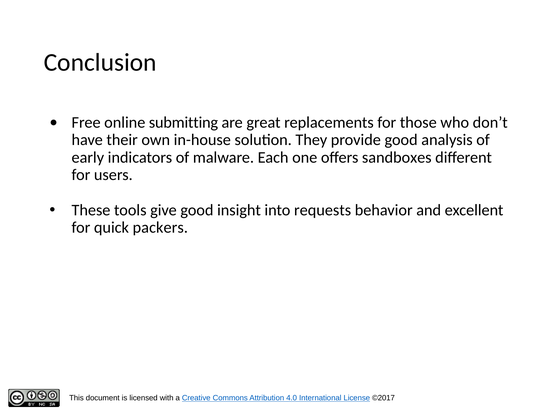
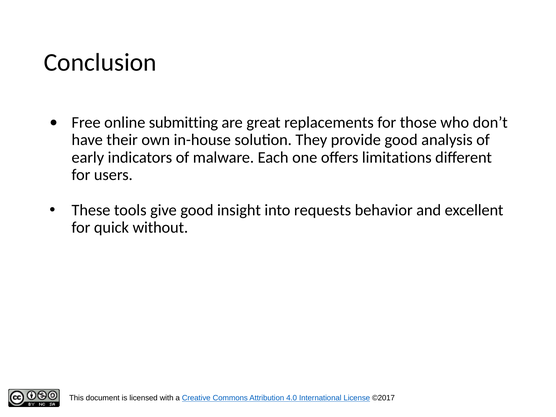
sandboxes: sandboxes -> limitations (397, 157)
packers: packers -> without (160, 228)
